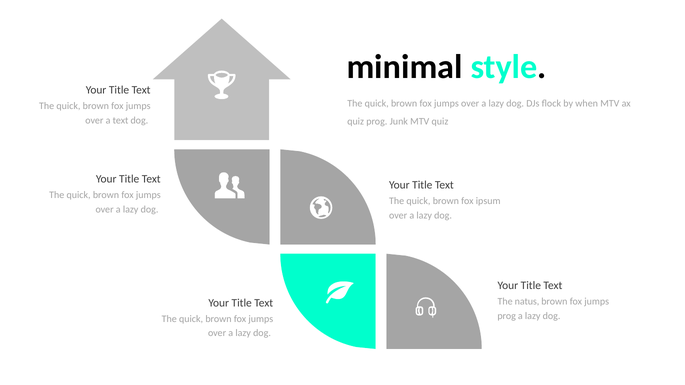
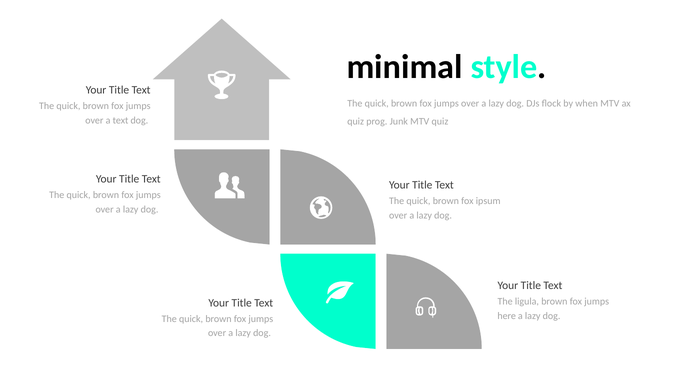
natus: natus -> ligula (527, 302)
prog: prog -> here (507, 316)
